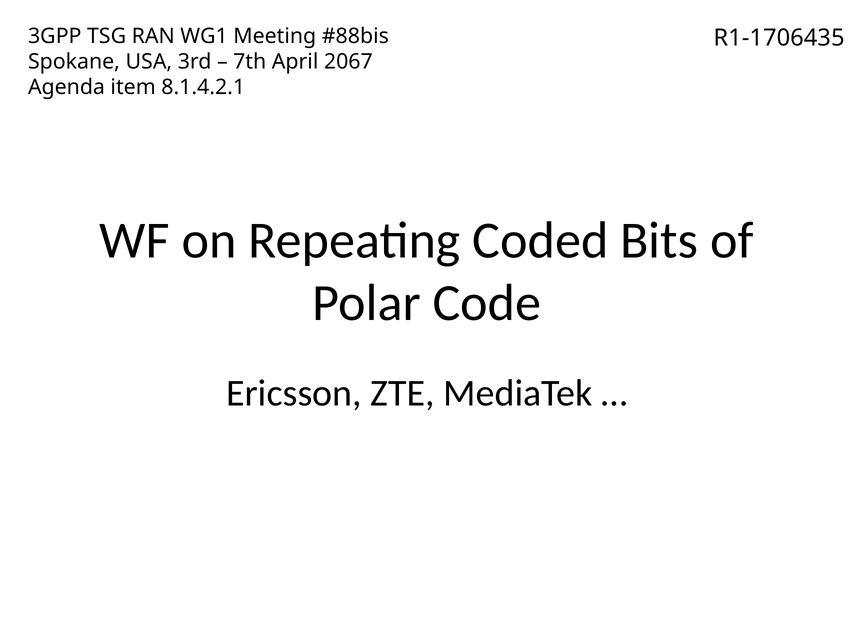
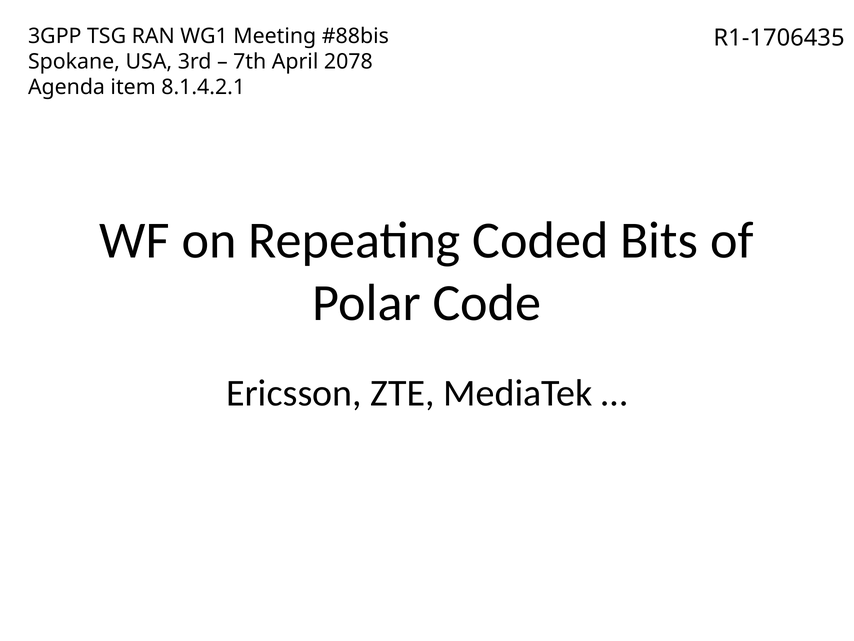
2067: 2067 -> 2078 (348, 62)
